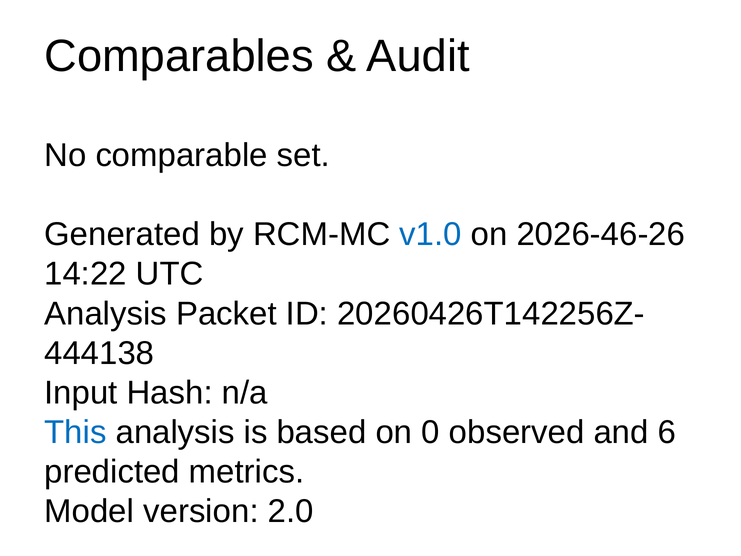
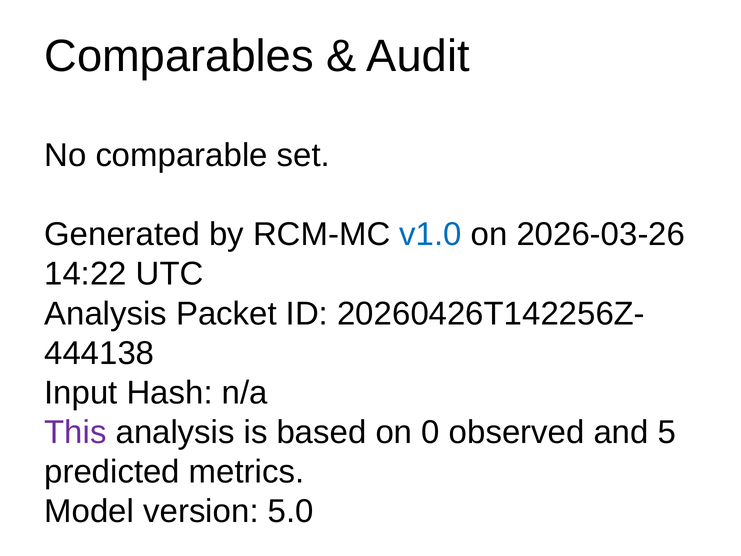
2026-46-26: 2026-46-26 -> 2026-03-26 (601, 234)
This colour: blue -> purple (75, 432)
6: 6 -> 5 (667, 432)
2.0: 2.0 -> 5.0 (291, 511)
